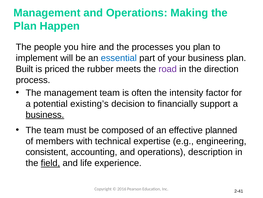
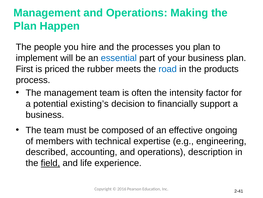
Built: Built -> First (24, 69)
road colour: purple -> blue (168, 69)
direction: direction -> products (221, 69)
business underline: present -> none (45, 114)
planned: planned -> ongoing (221, 130)
consistent: consistent -> described (47, 152)
